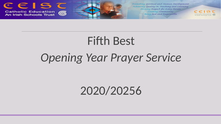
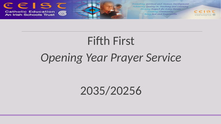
Best: Best -> First (124, 41)
2020/20256: 2020/20256 -> 2035/20256 (111, 91)
